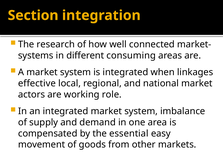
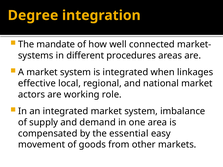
Section: Section -> Degree (33, 15)
research: research -> mandate (56, 44)
consuming: consuming -> procedures (131, 56)
